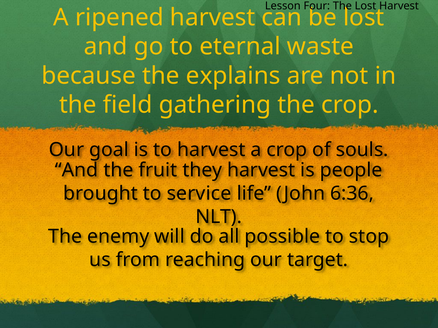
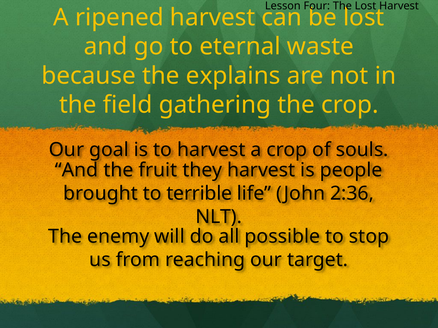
service: service -> terrible (199, 194)
6:36: 6:36 -> 2:36 (352, 194)
